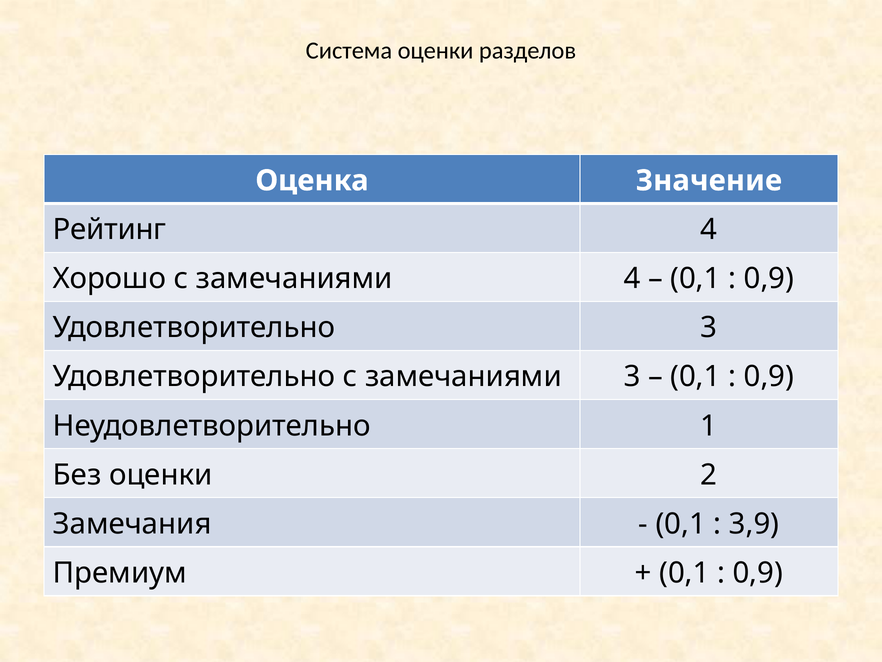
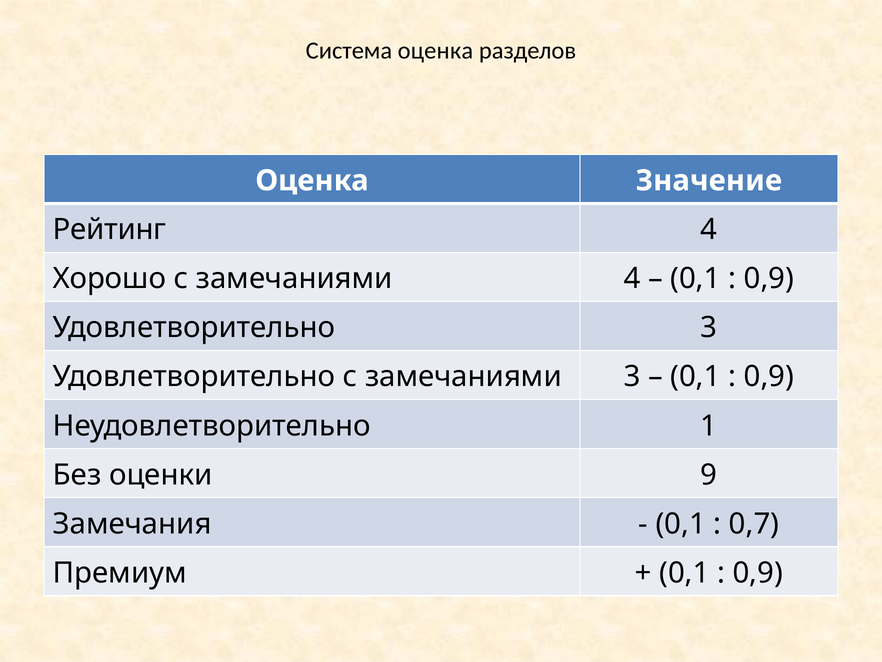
Система оценки: оценки -> оценка (435, 50)
2: 2 -> 9 (709, 474)
3,9: 3,9 -> 0,7 (754, 523)
